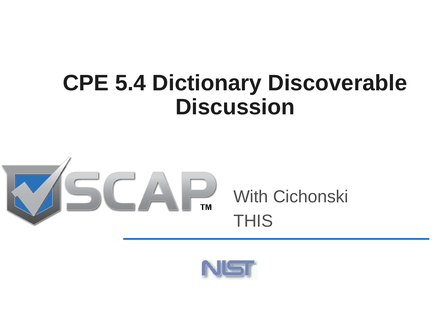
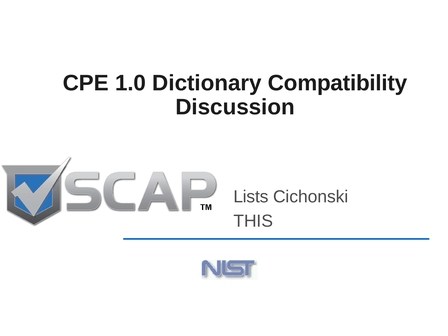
5.4: 5.4 -> 1.0 (131, 83)
Discoverable: Discoverable -> Compatibility (338, 83)
With: With -> Lists (251, 197)
